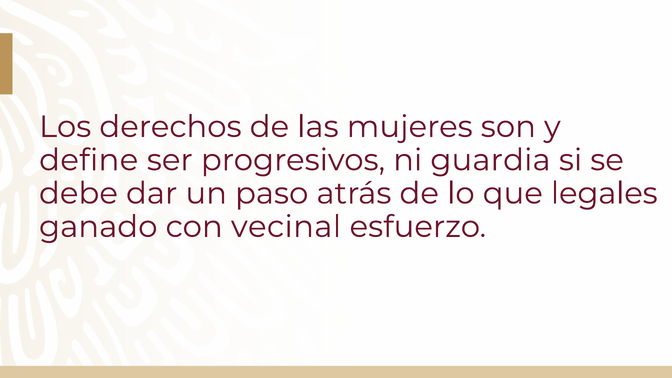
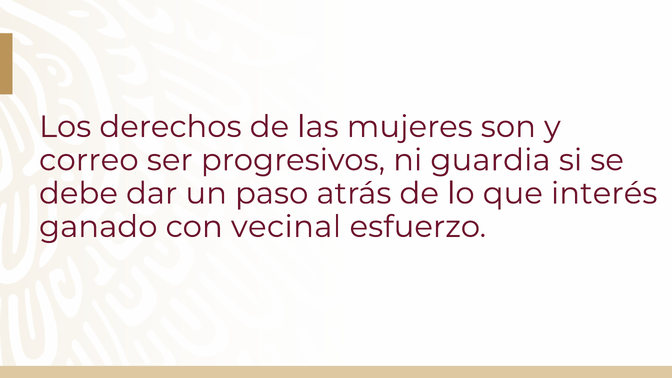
define: define -> correo (89, 160)
legales: legales -> interés (604, 193)
